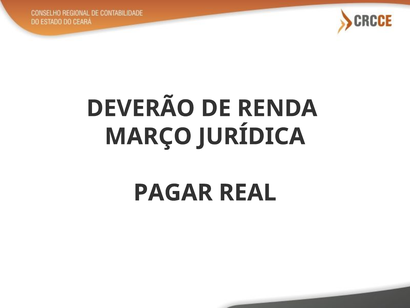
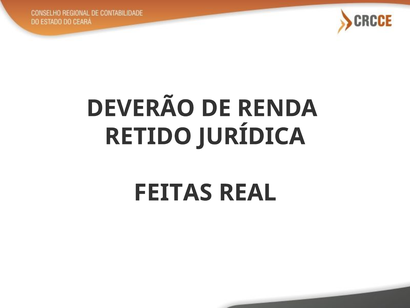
MARÇO: MARÇO -> RETIDO (148, 136)
PAGAR: PAGAR -> FEITAS (173, 192)
